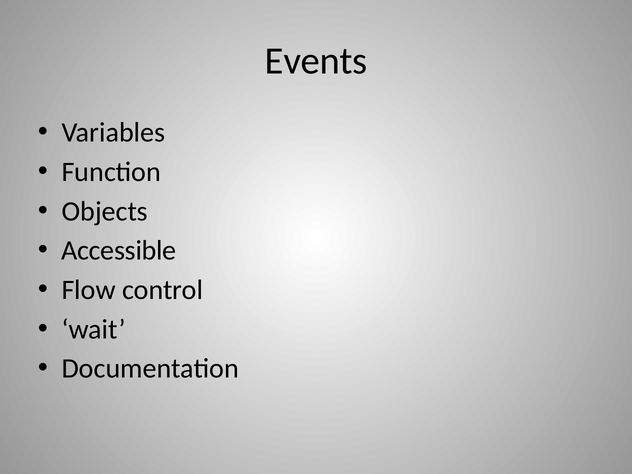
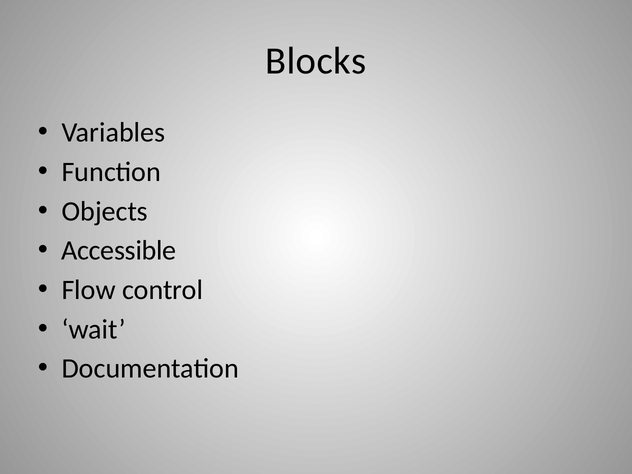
Events: Events -> Blocks (316, 61)
